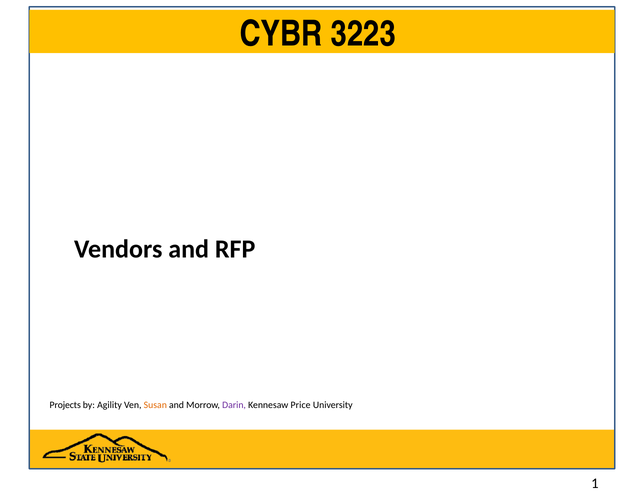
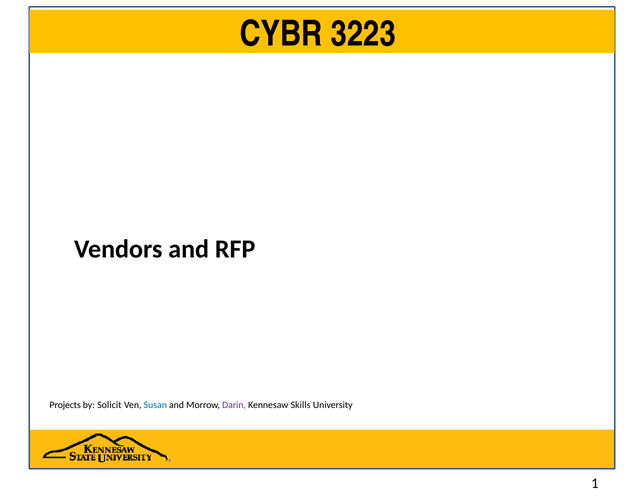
Agility: Agility -> Solicit (109, 405)
Susan colour: orange -> blue (155, 405)
Price: Price -> Skills (301, 405)
